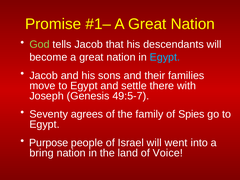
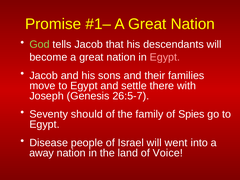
Egypt colour: light blue -> pink (165, 57)
49:5-7: 49:5-7 -> 26:5-7 (131, 96)
agrees: agrees -> should (87, 114)
Purpose: Purpose -> Disease (49, 143)
bring: bring -> away (42, 153)
